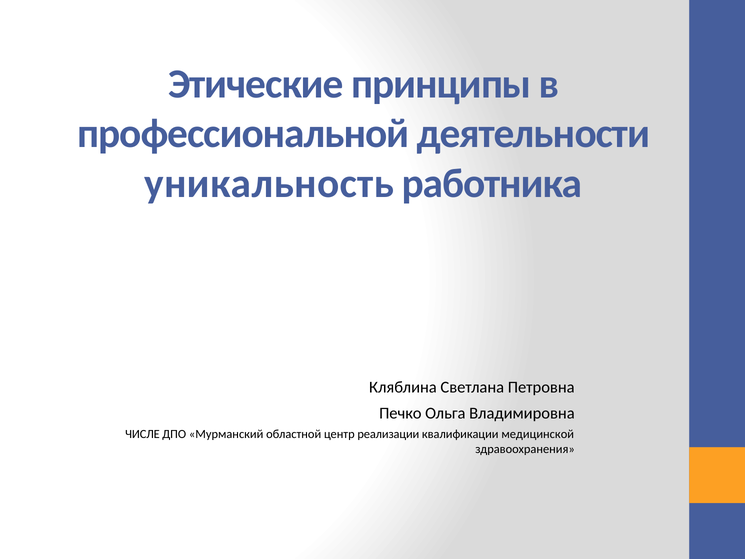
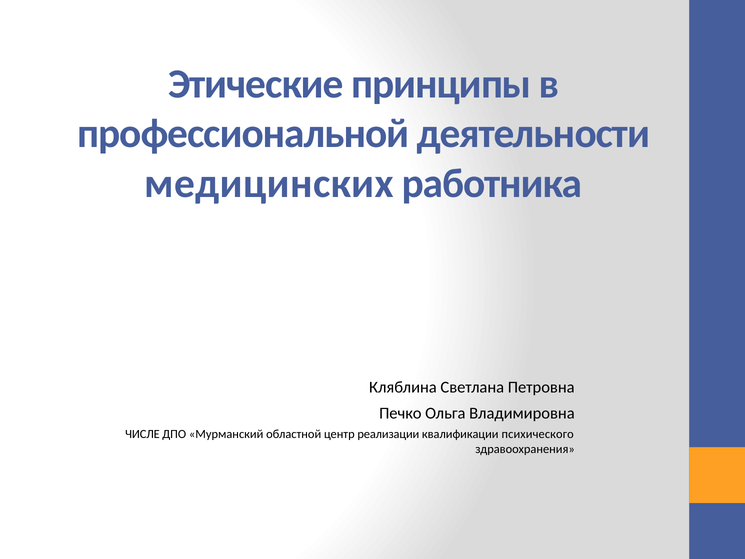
уникальность: уникальность -> медицинских (269, 183)
медицинской: медицинской -> психического (538, 434)
